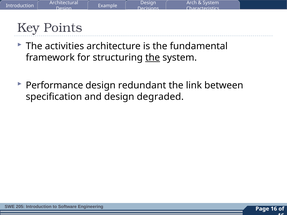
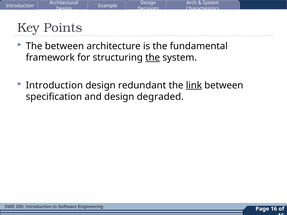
The activities: activities -> between (64, 46)
Performance: Performance -> Introduction (54, 85)
link underline: none -> present (194, 85)
